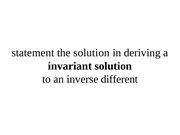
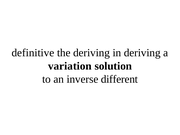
statement: statement -> definitive (33, 53)
the solution: solution -> deriving (92, 53)
invariant: invariant -> variation (70, 66)
